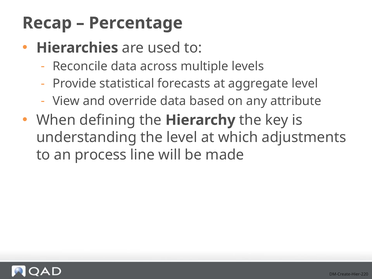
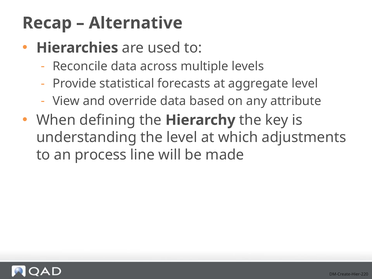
Percentage: Percentage -> Alternative (136, 23)
